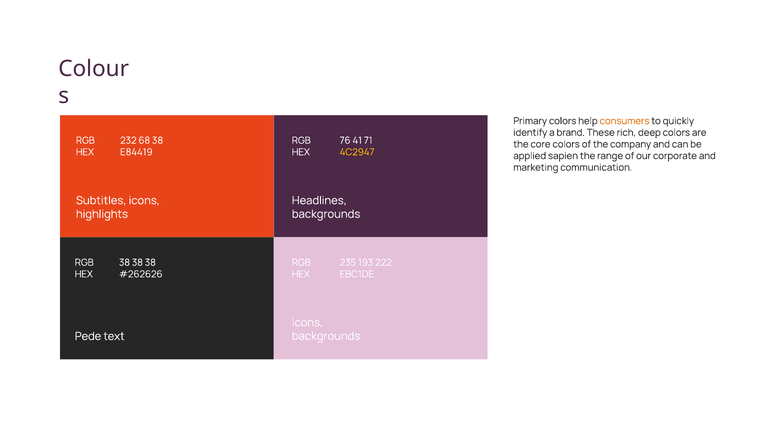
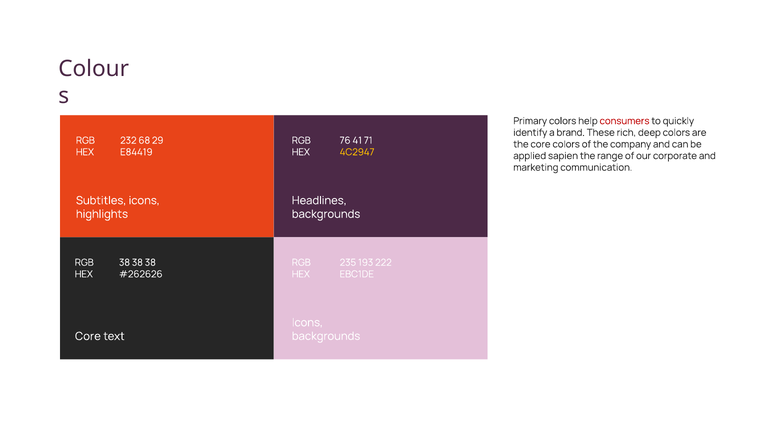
consumers colour: orange -> red (625, 121)
68 38: 38 -> 29 (158, 141)
Pede: Pede -> Core (88, 337)
